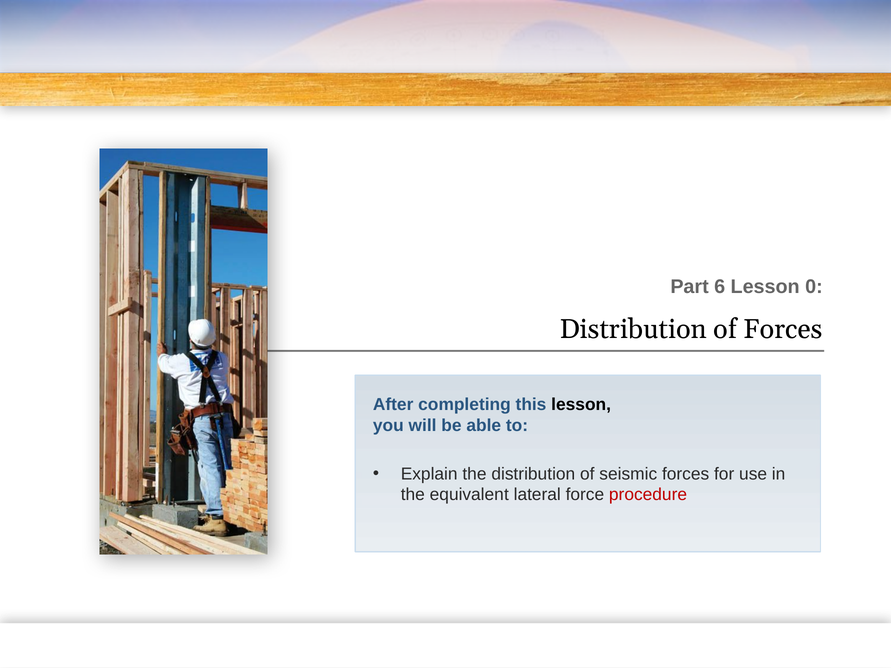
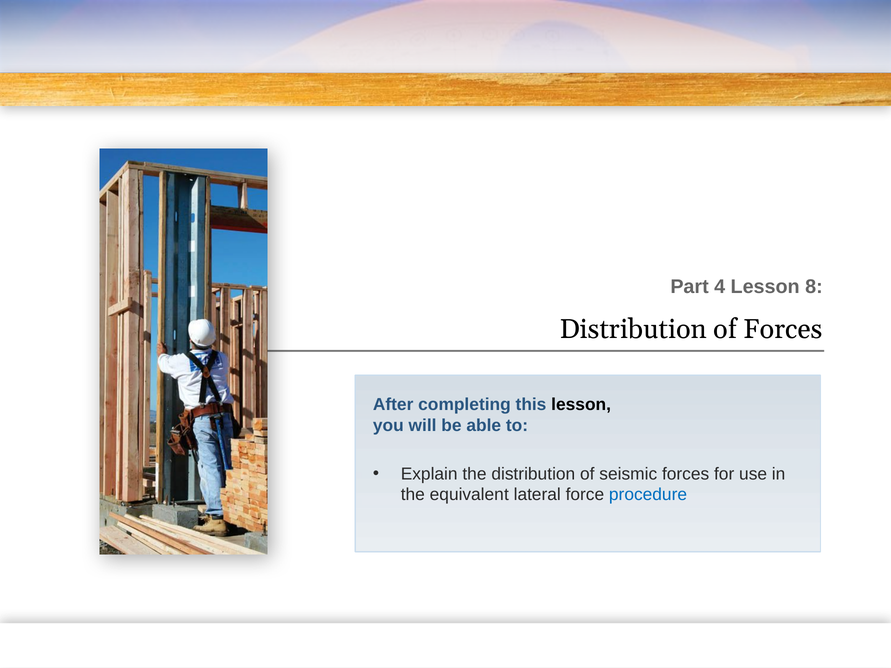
6: 6 -> 4 (720, 287)
0: 0 -> 8 (814, 287)
procedure colour: red -> blue (648, 495)
